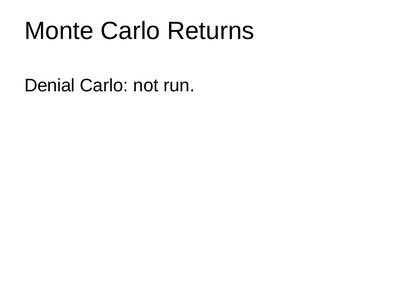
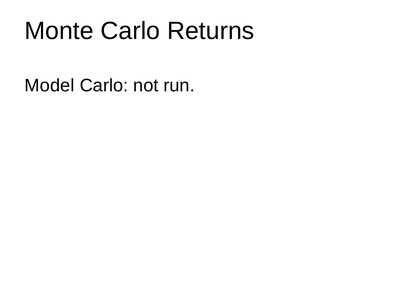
Denial: Denial -> Model (50, 86)
